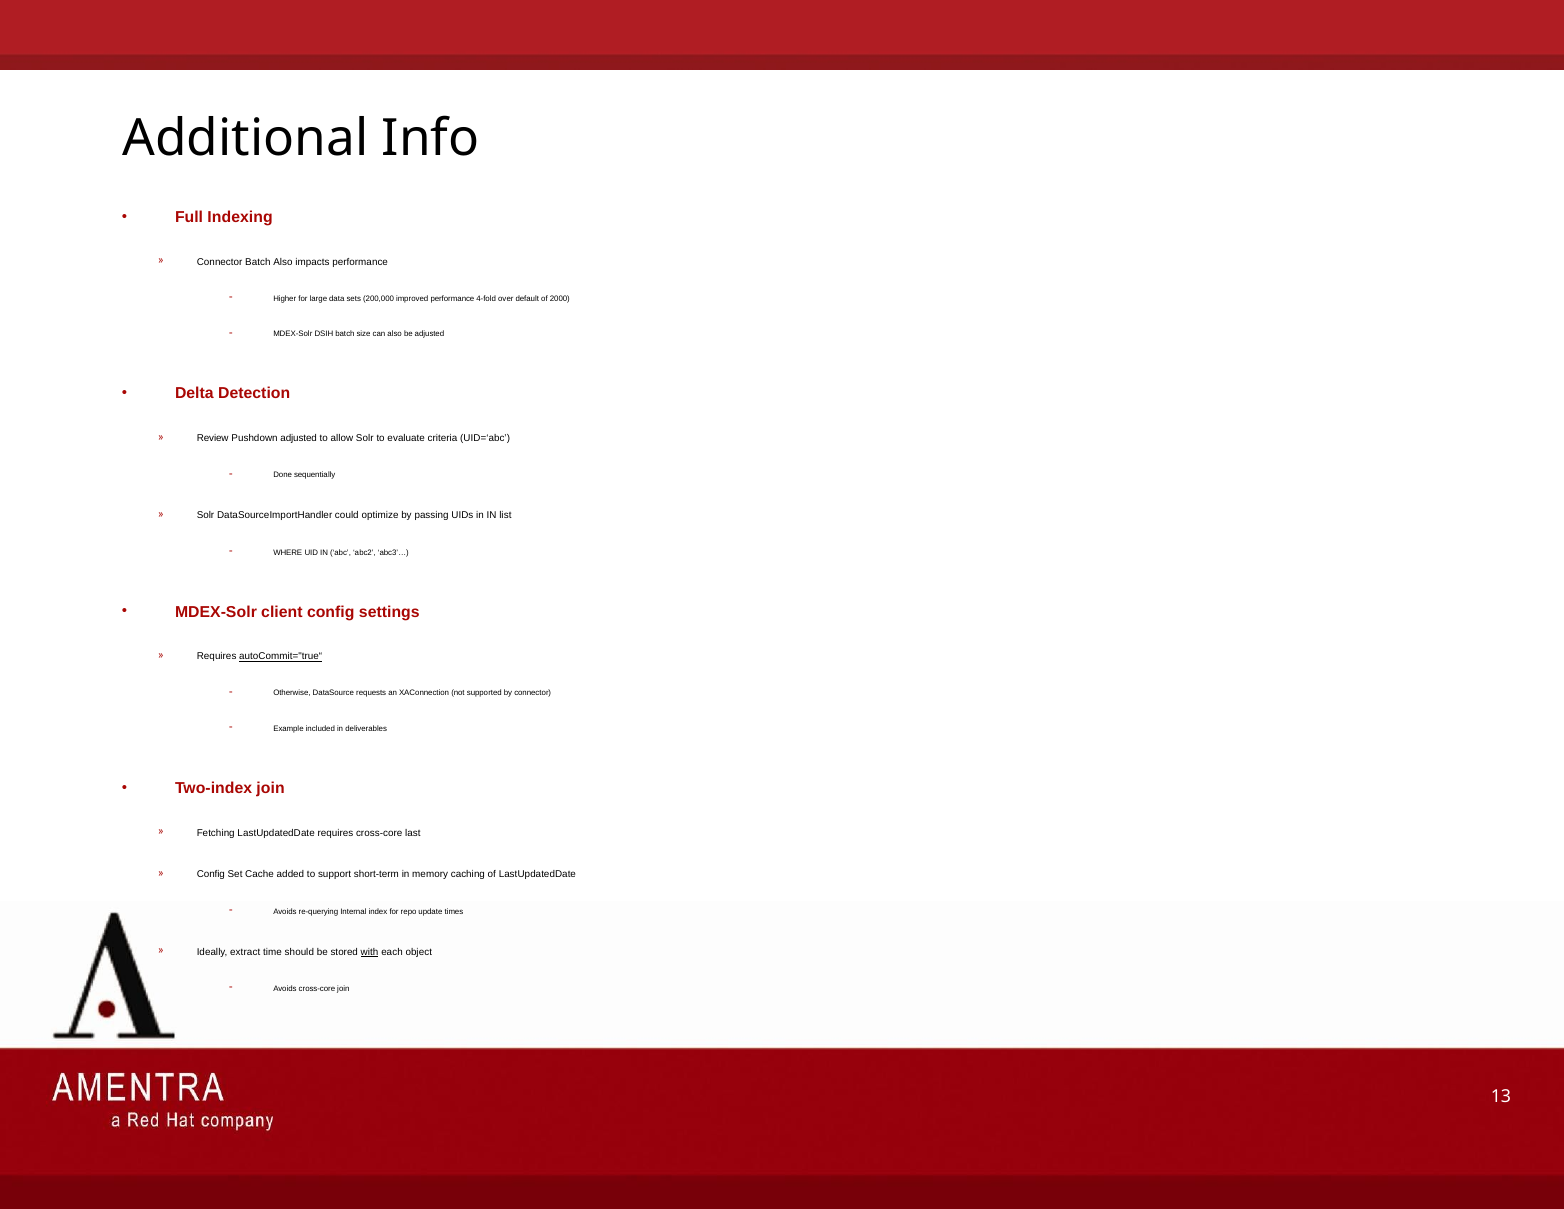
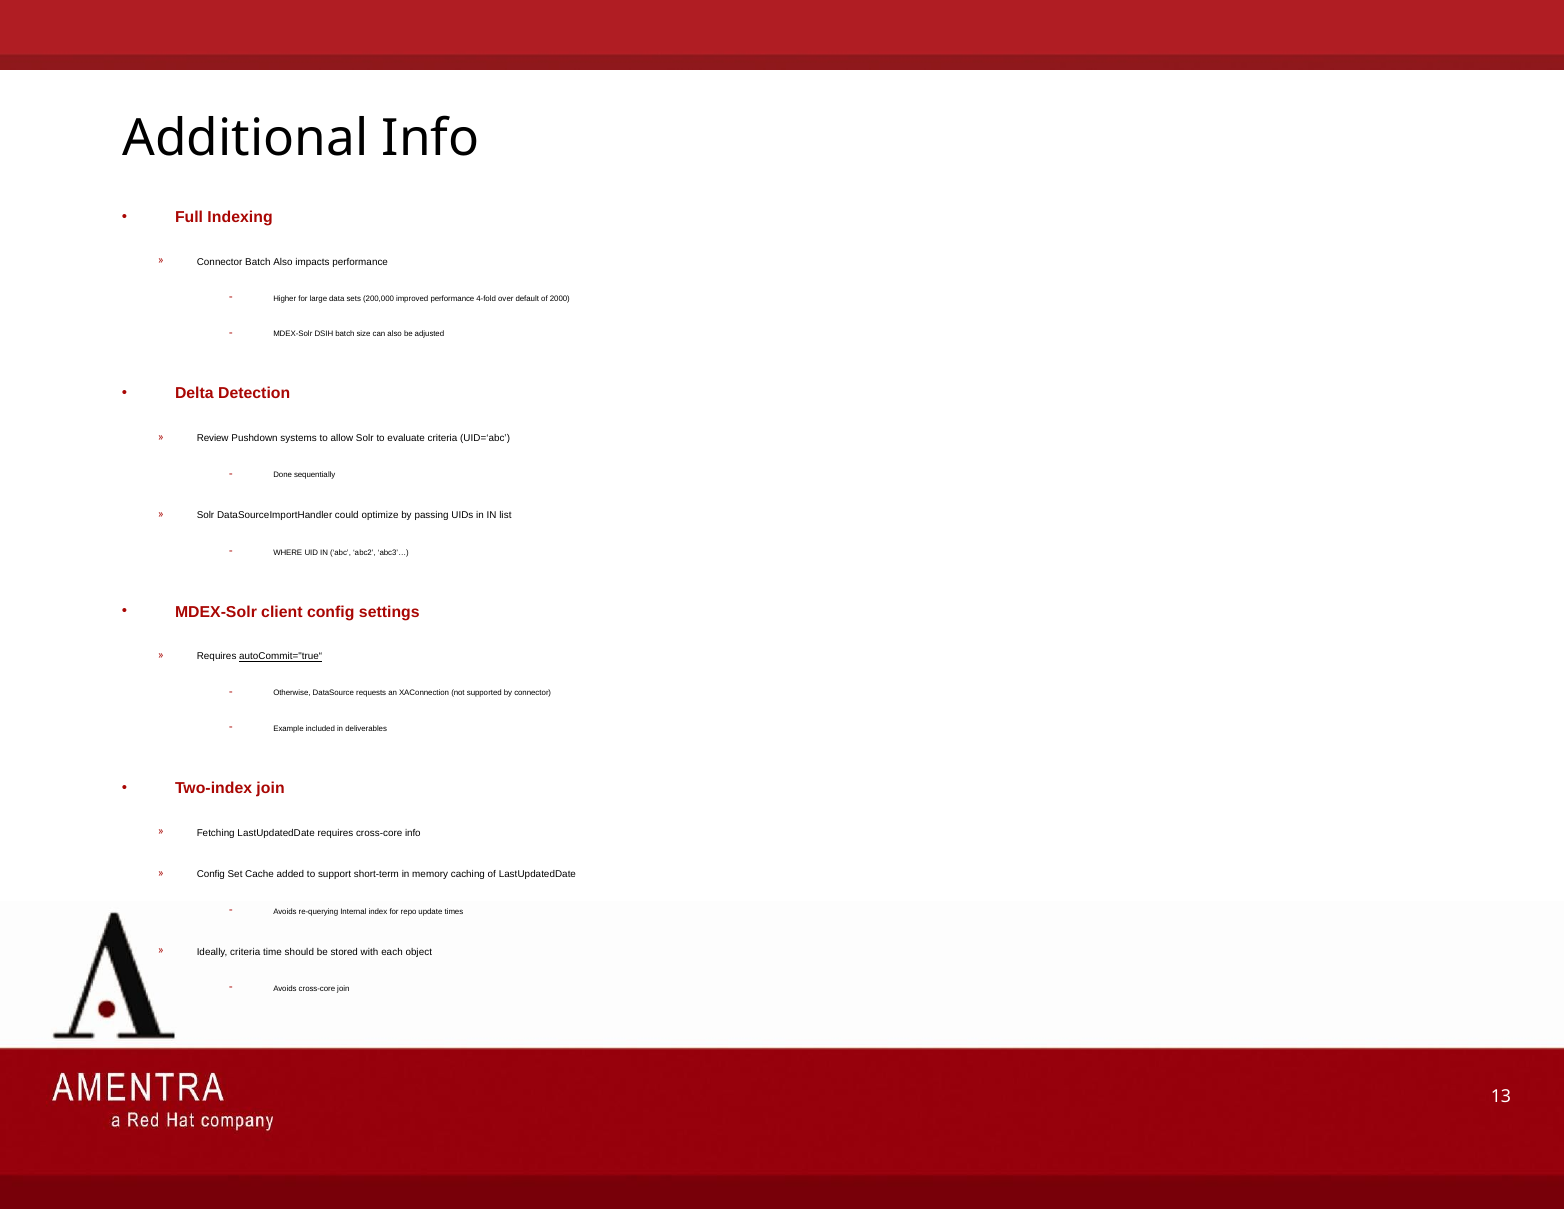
Pushdown adjusted: adjusted -> systems (299, 438)
cross-core last: last -> info (413, 833)
Ideally extract: extract -> criteria (245, 952)
with underline: present -> none (370, 952)
